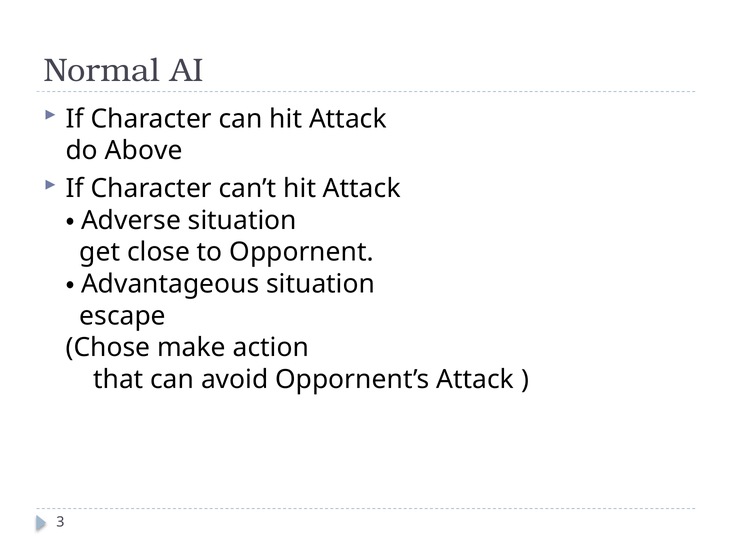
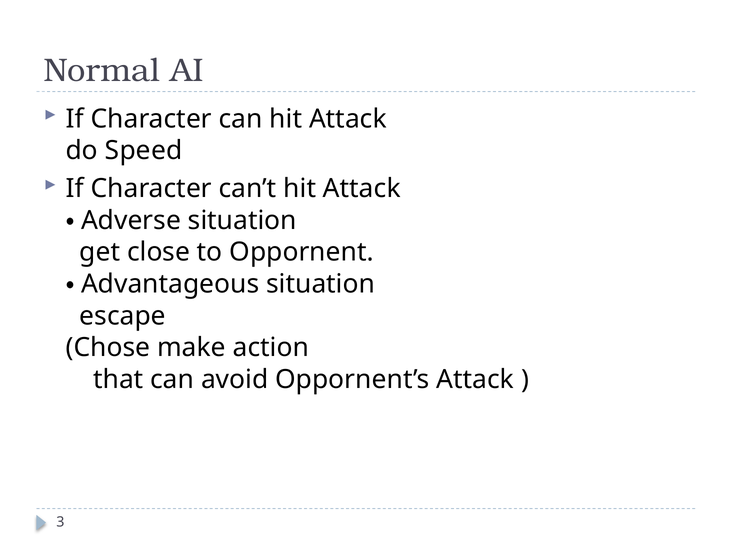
Above: Above -> Speed (144, 151)
